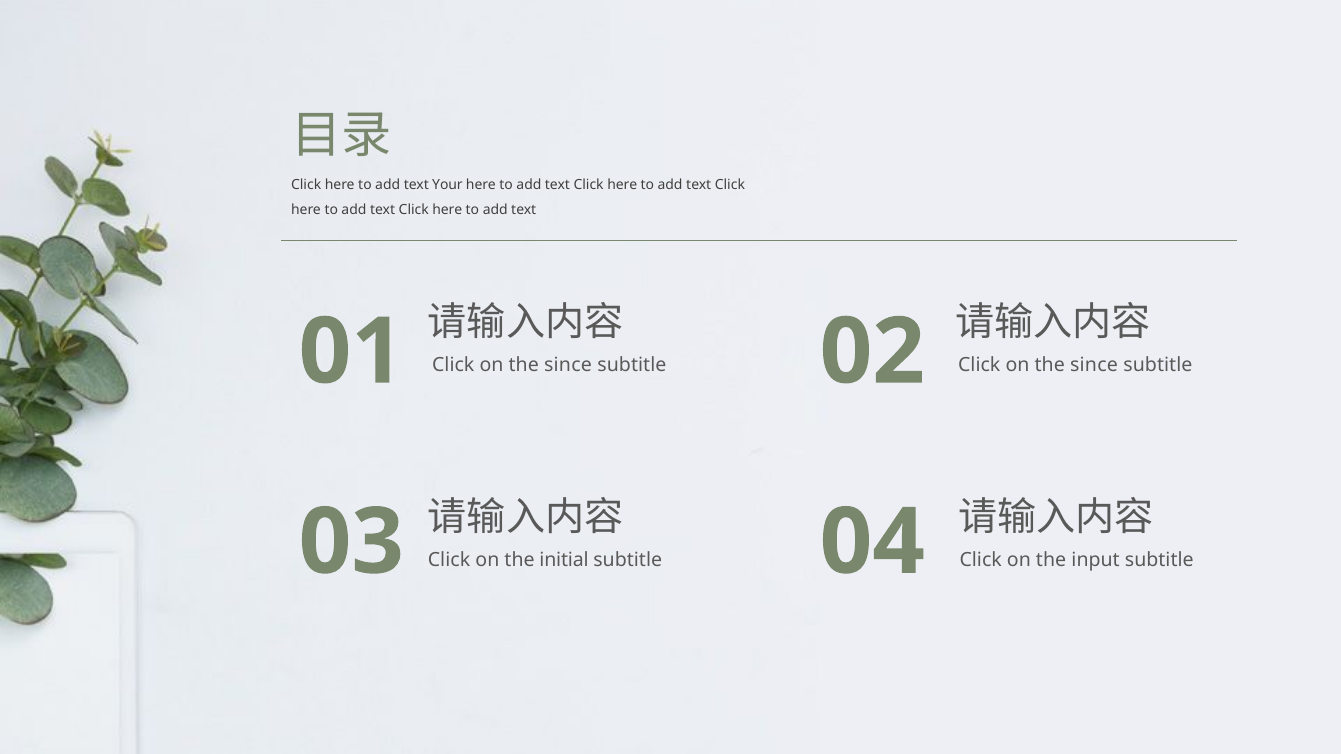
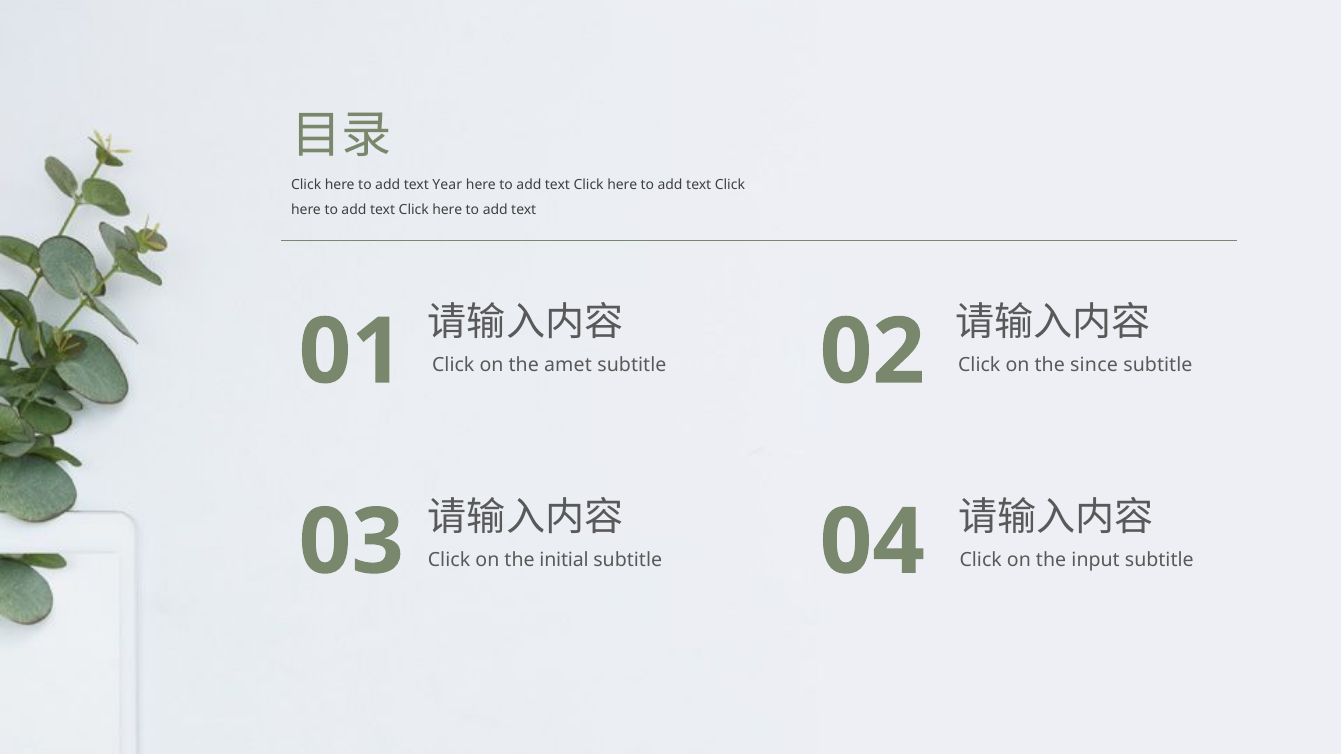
Your: Your -> Year (447, 184)
since: since -> amet (568, 366)
